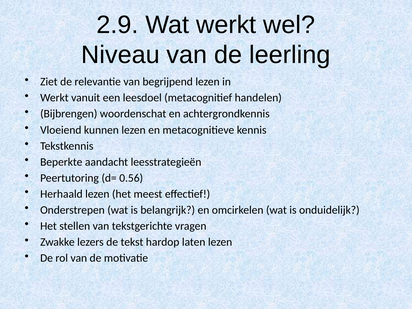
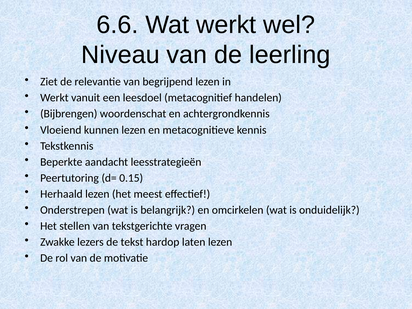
2.9: 2.9 -> 6.6 (118, 25)
0.56: 0.56 -> 0.15 (131, 178)
